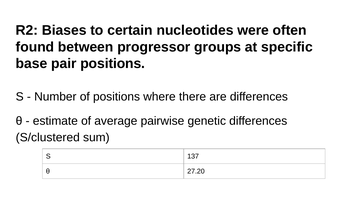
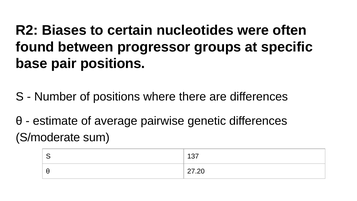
S/clustered: S/clustered -> S/moderate (48, 137)
